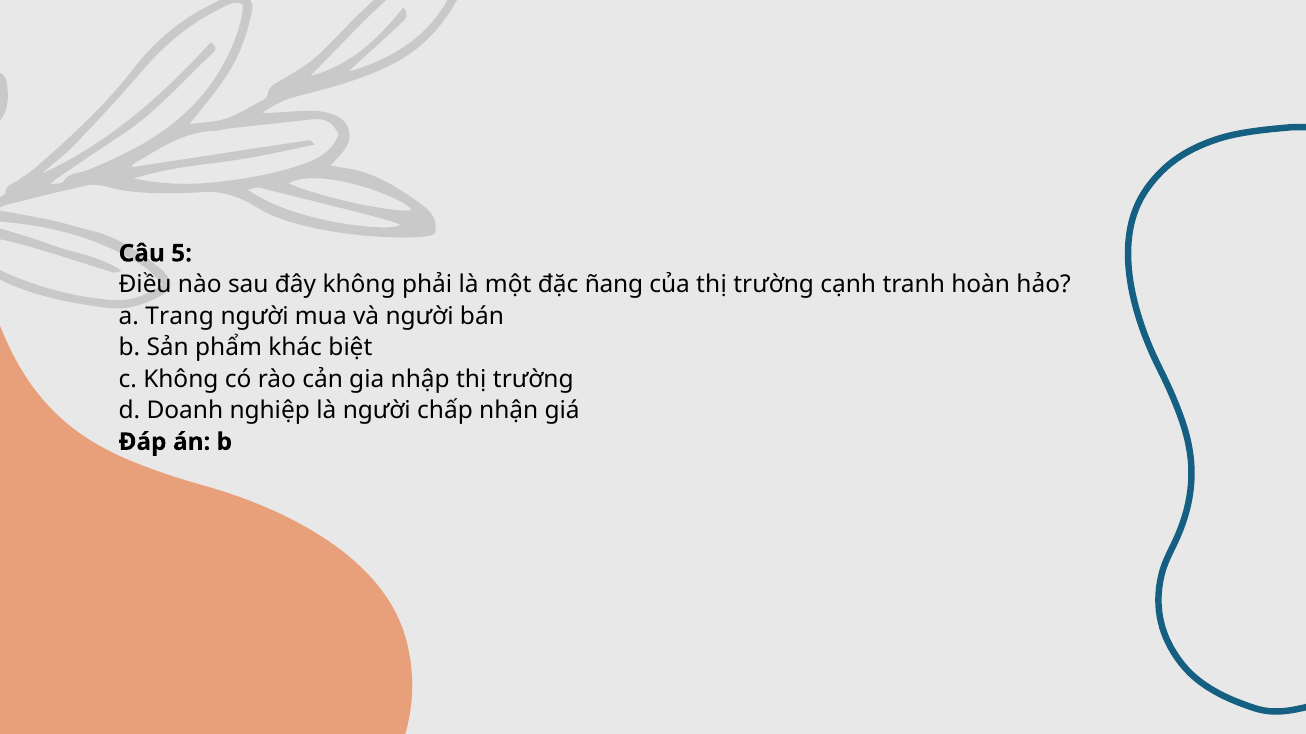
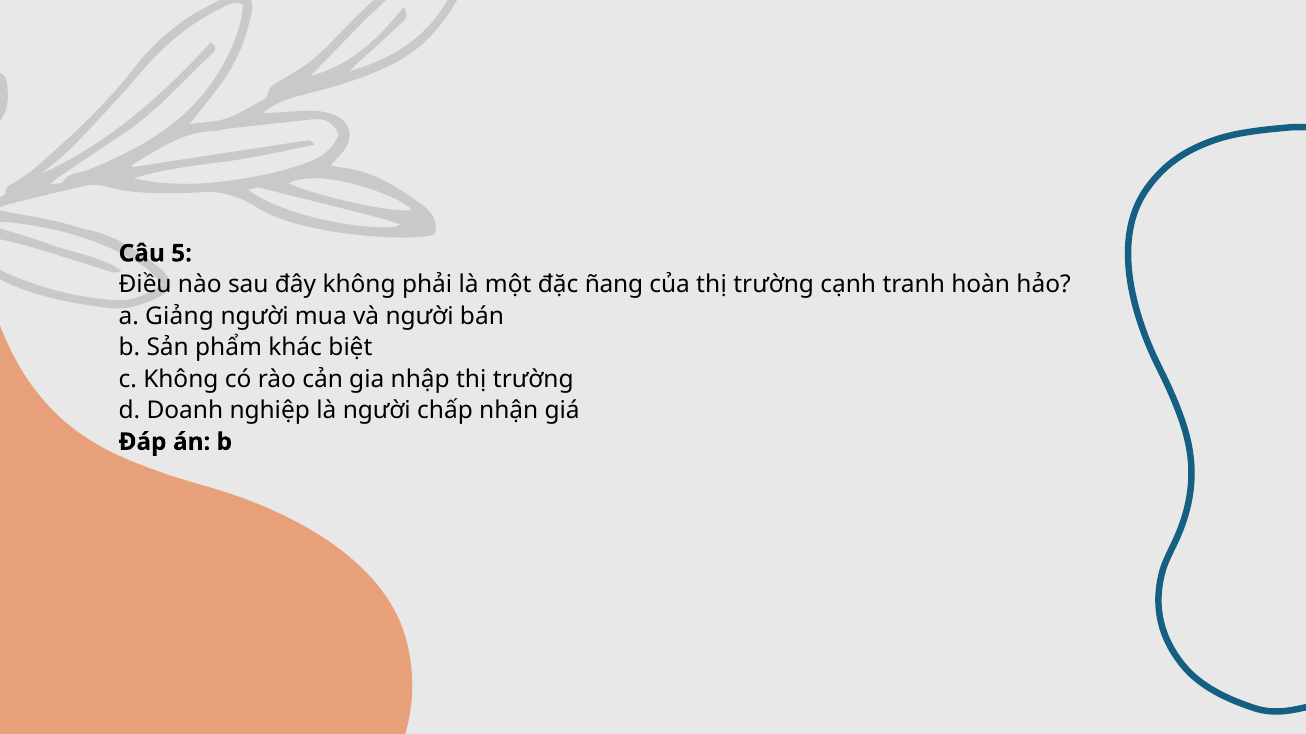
Trang: Trang -> Giảng (180, 316)
